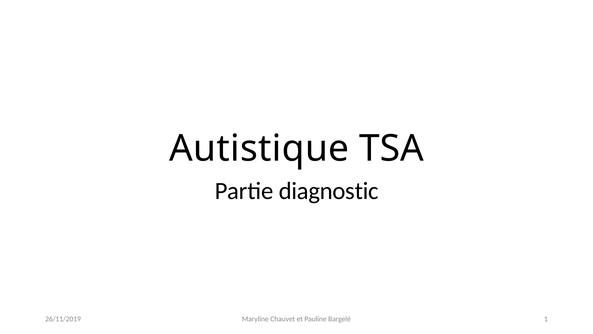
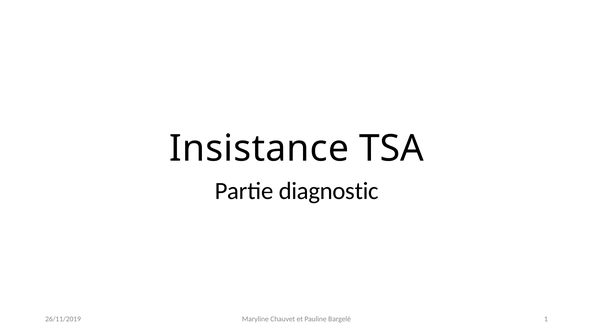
Autistique: Autistique -> Insistance (259, 148)
